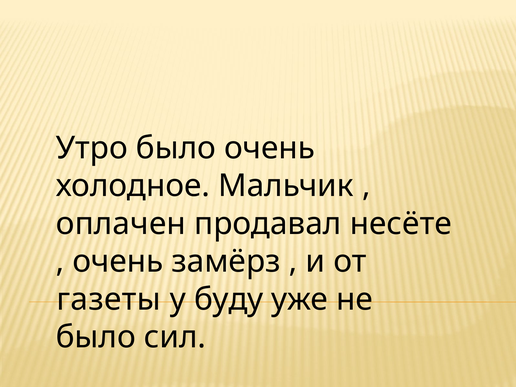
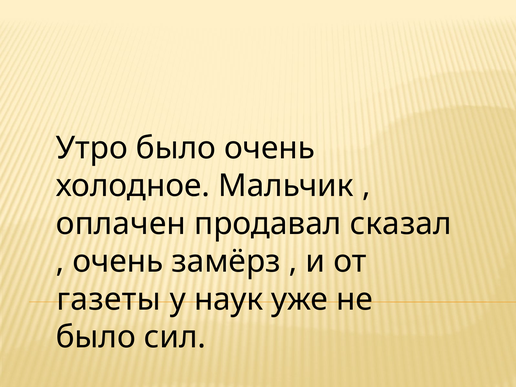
несёте: несёте -> сказал (401, 224)
буду: буду -> наук (229, 299)
